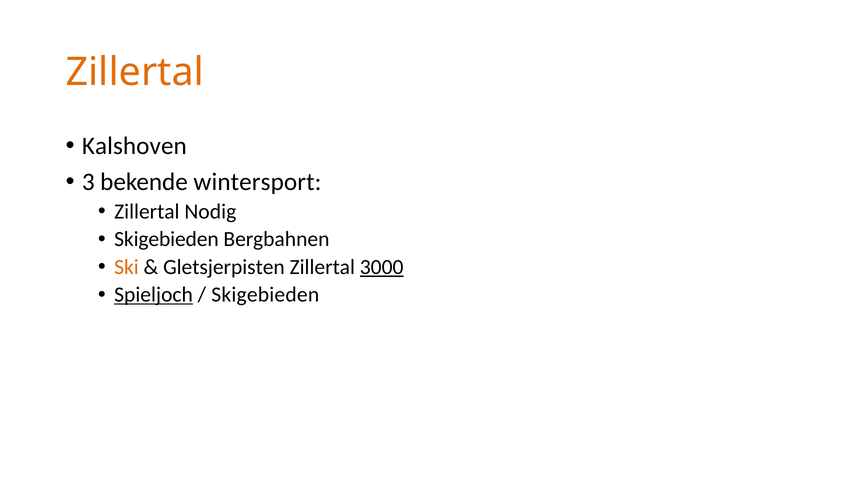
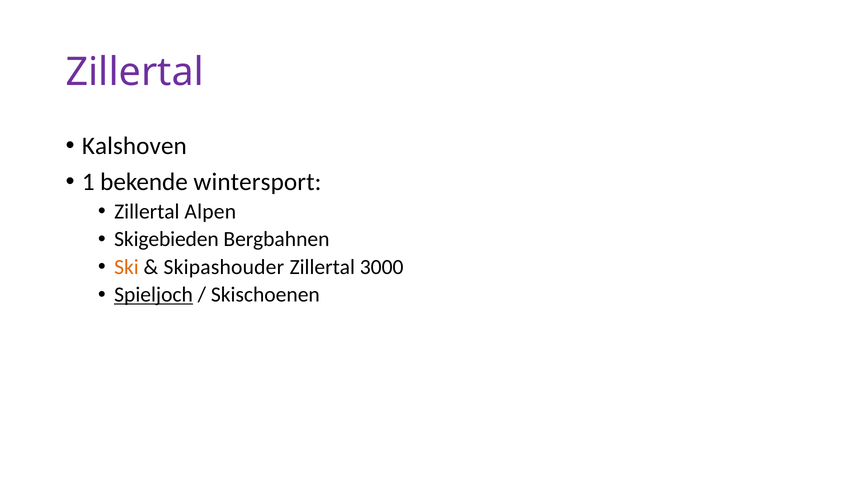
Zillertal colour: orange -> purple (135, 72)
3: 3 -> 1 (88, 182)
Nodig: Nodig -> Alpen (210, 211)
Gletsjerpisten: Gletsjerpisten -> Skipashouder (224, 267)
3000 underline: present -> none (382, 267)
Skigebieden: Skigebieden -> Skischoenen (265, 295)
